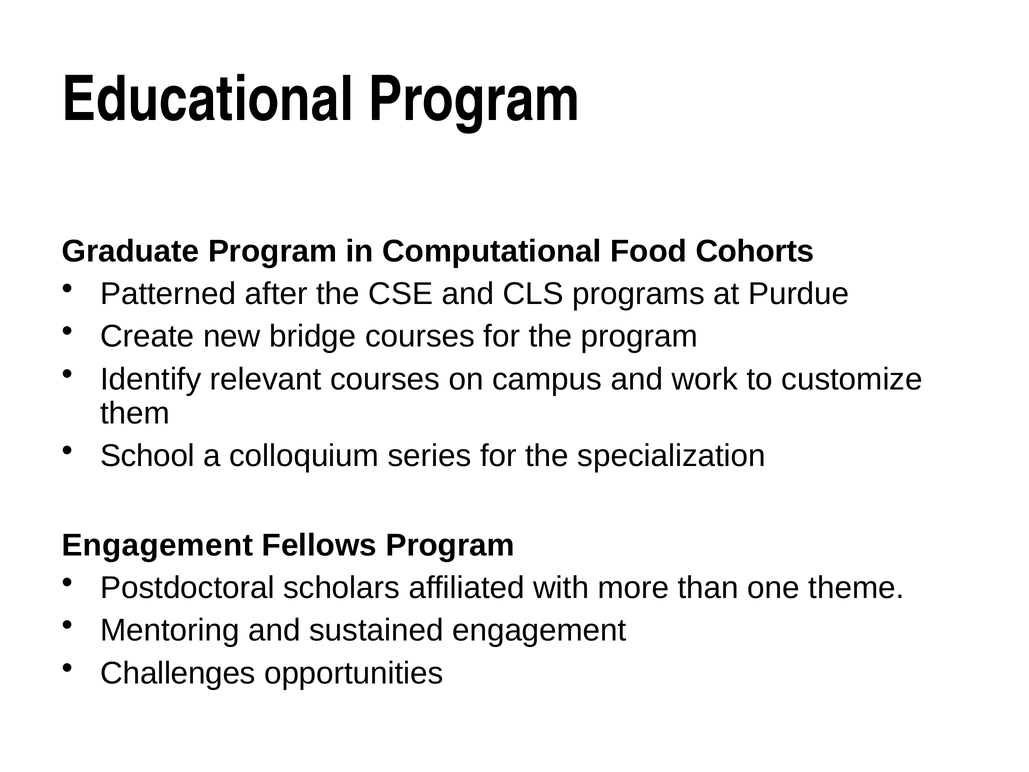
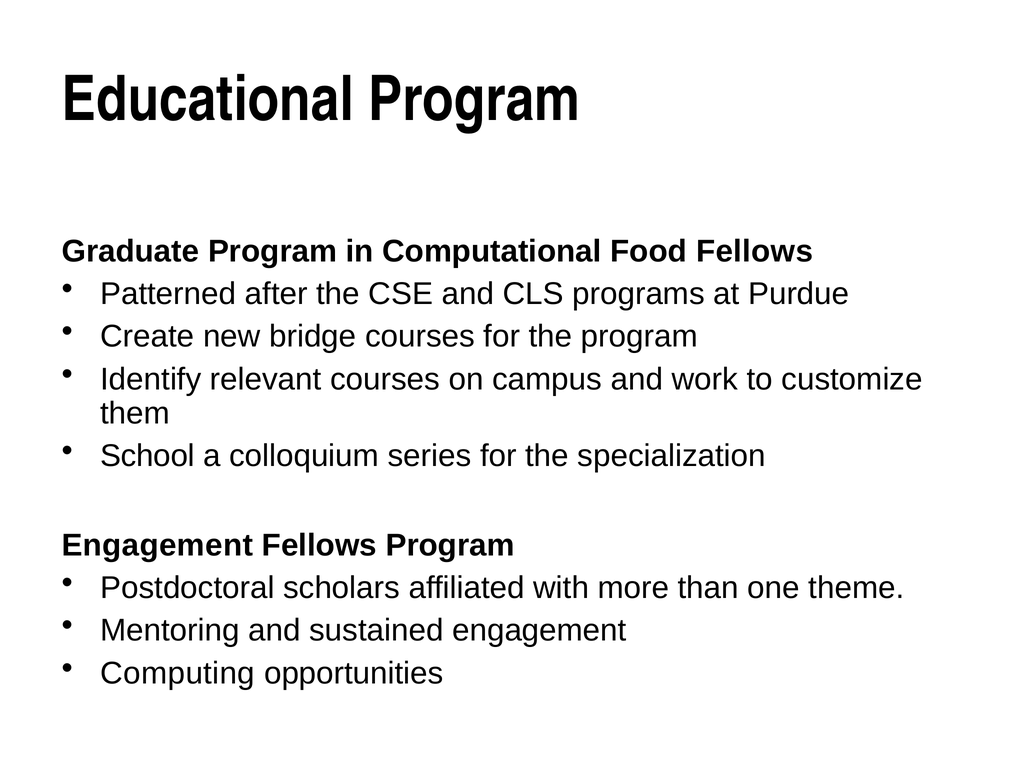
Food Cohorts: Cohorts -> Fellows (755, 251)
Challenges: Challenges -> Computing (178, 673)
